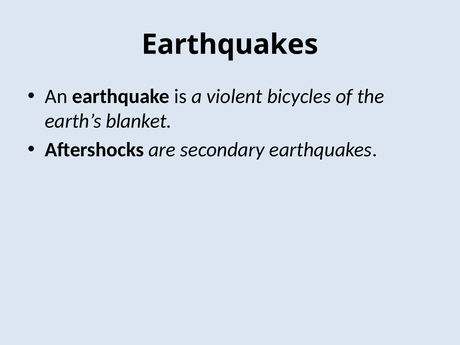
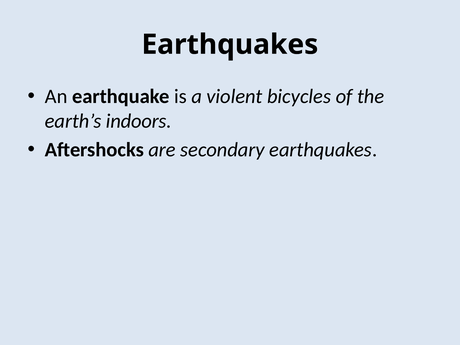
blanket: blanket -> indoors (139, 121)
